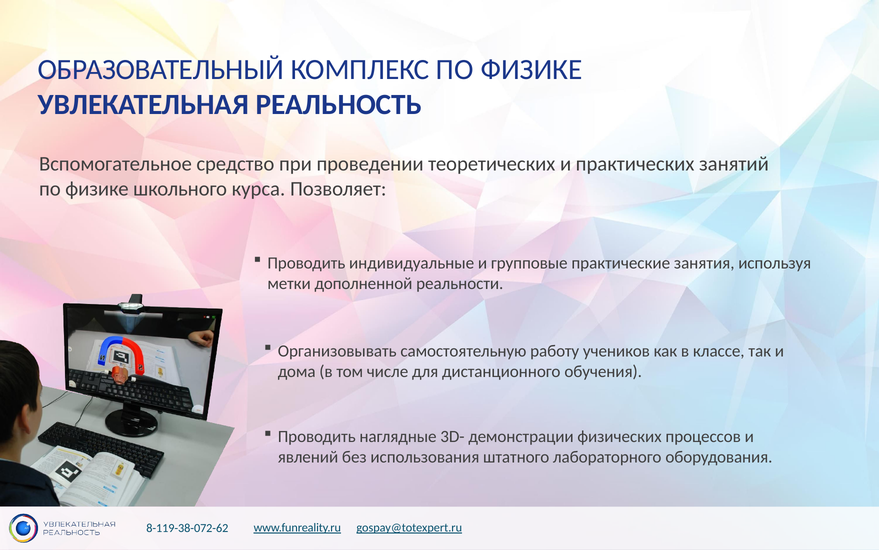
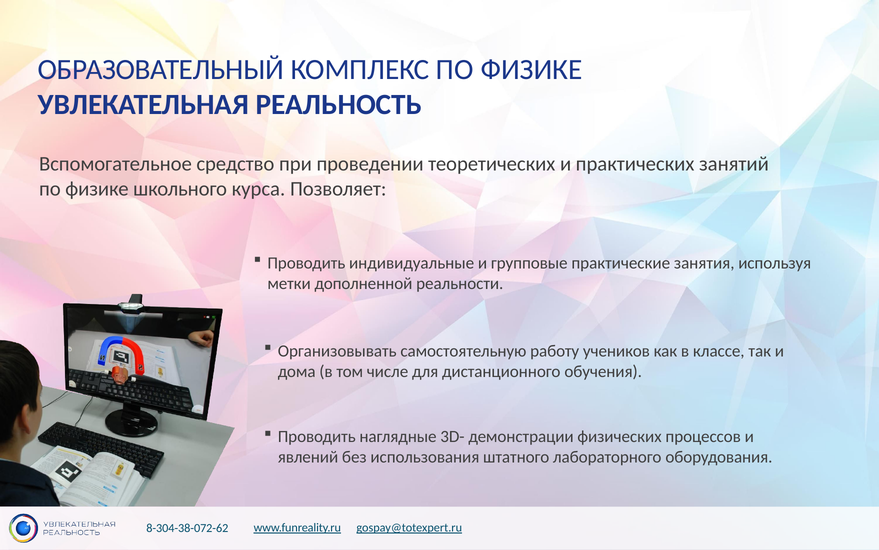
8-119-38-072-62: 8-119-38-072-62 -> 8-304-38-072-62 (187, 528)
